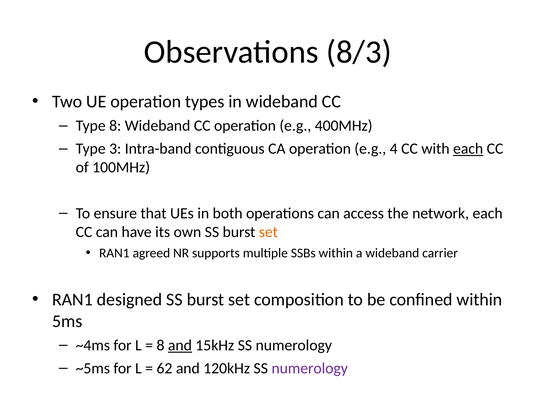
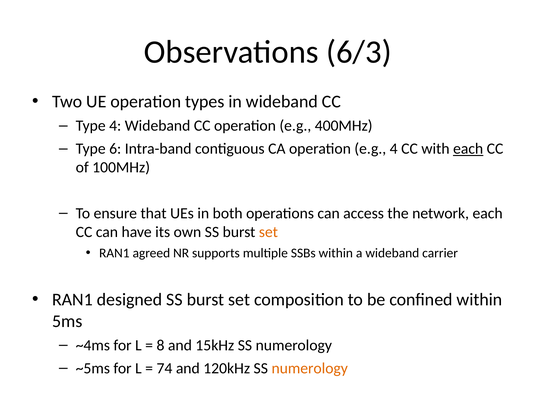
8/3: 8/3 -> 6/3 (359, 52)
Type 8: 8 -> 4 (115, 126)
3: 3 -> 6 (115, 149)
and underline: present -> none (180, 345)
62: 62 -> 74 (164, 368)
numerology colour: purple -> orange (310, 368)
